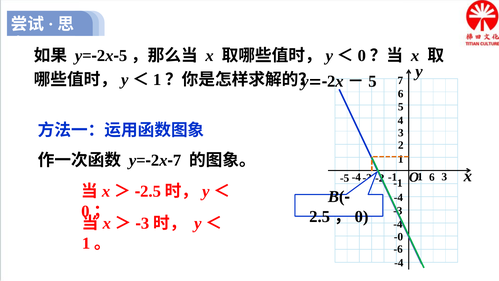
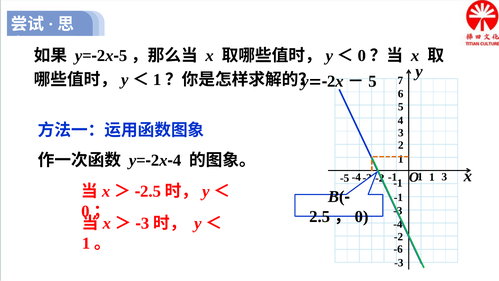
7: 7 -> 4 (177, 160)
1 6: 6 -> 1 (432, 177)
-4: -4 -> -1 (398, 197)
-0: -0 -> -2 (399, 237)
-4: -4 -> -3 (399, 263)
